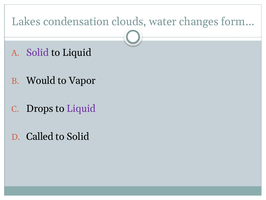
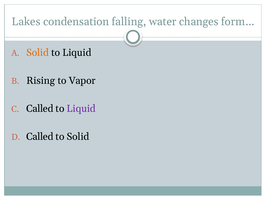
clouds: clouds -> falling (129, 22)
Solid colour: purple -> orange (38, 52)
Would: Would -> Rising (41, 80)
Drops: Drops -> Called (40, 108)
